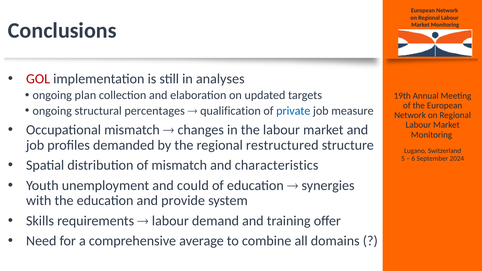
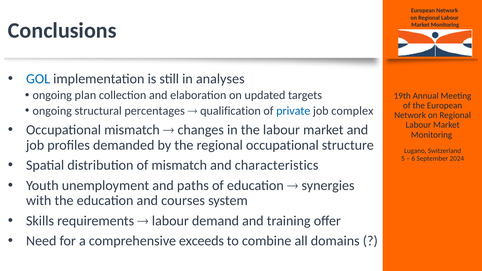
GOL colour: red -> blue (38, 79)
measure: measure -> complex (352, 111)
regional restructured: restructured -> occupational (282, 145)
could: could -> paths (193, 185)
provide: provide -> courses (183, 201)
average: average -> exceeds (201, 241)
